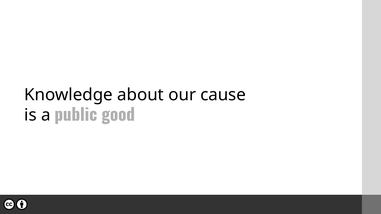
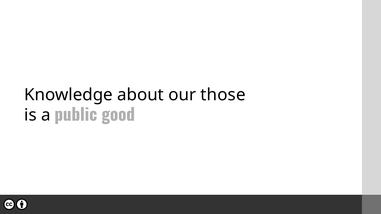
cause: cause -> those (223, 95)
